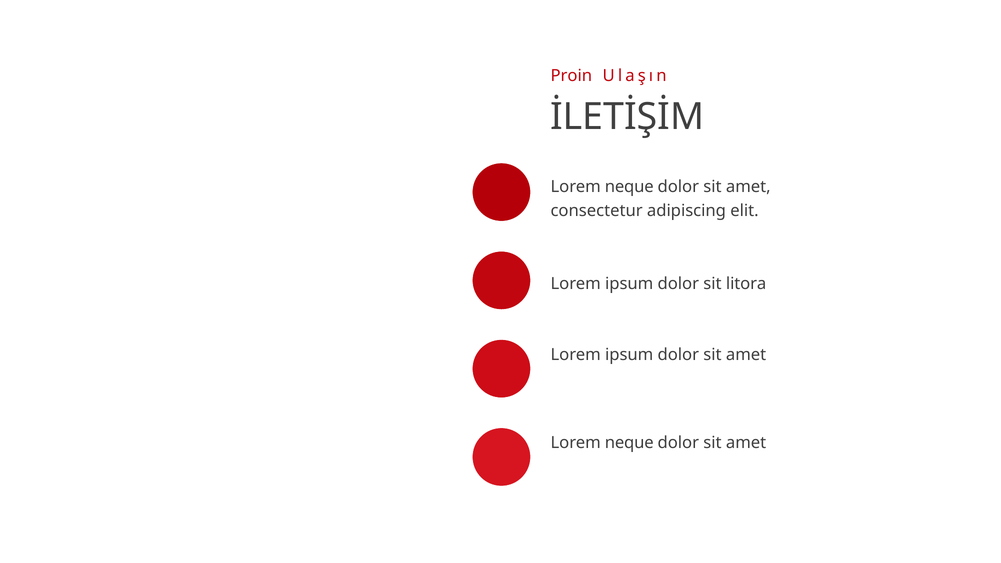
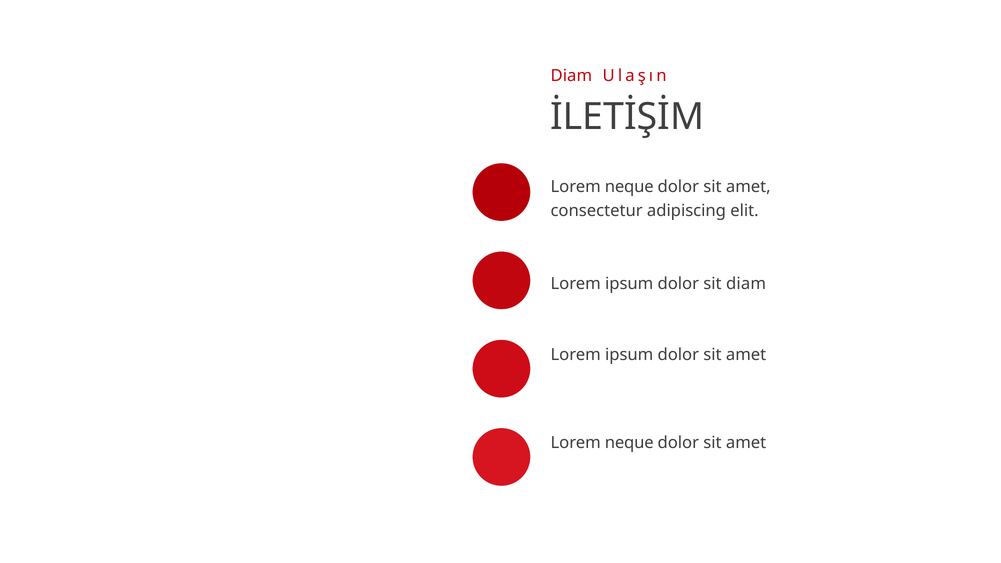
Proin: Proin -> Diam (571, 76)
sit litora: litora -> diam (746, 284)
